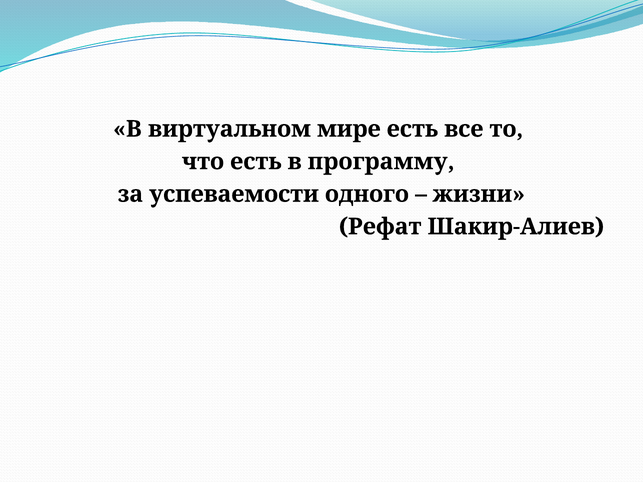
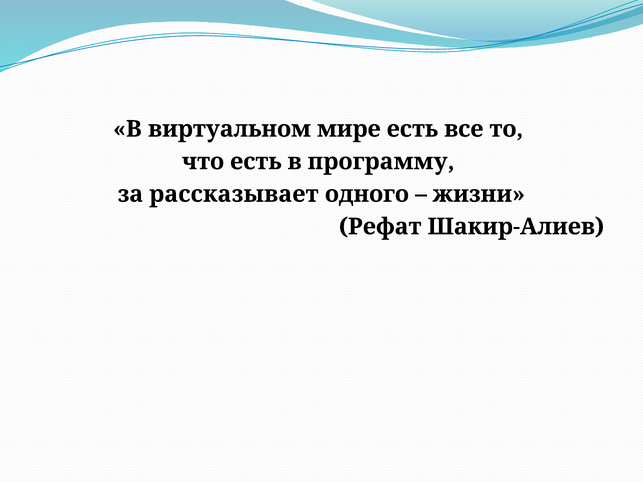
успеваемости: успеваемости -> рассказывает (234, 194)
